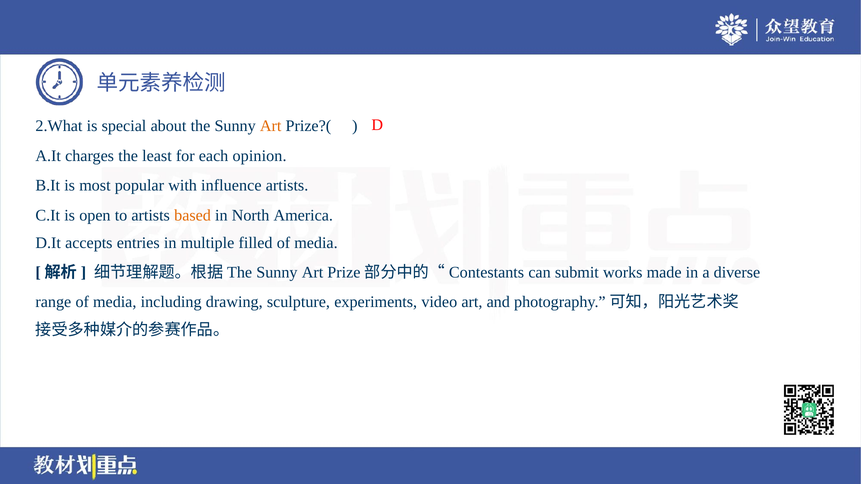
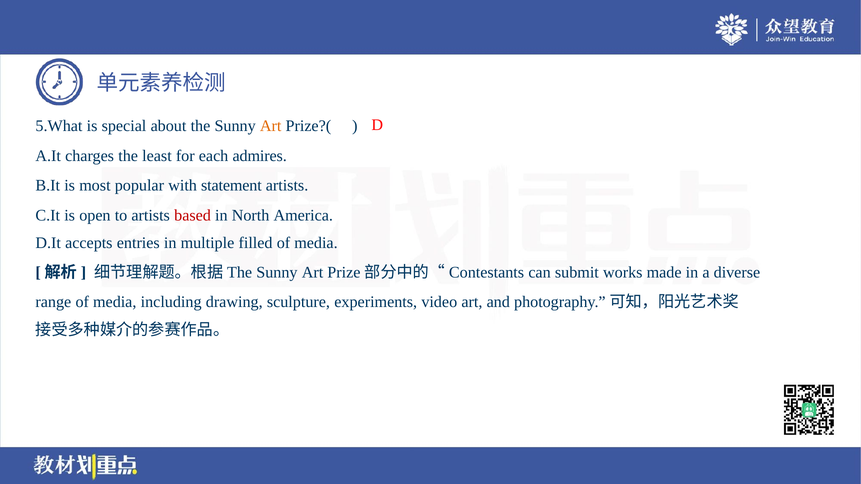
2.What: 2.What -> 5.What (59, 126)
opinion: opinion -> admires (260, 156)
influence: influence -> statement (231, 186)
based colour: orange -> red (193, 215)
